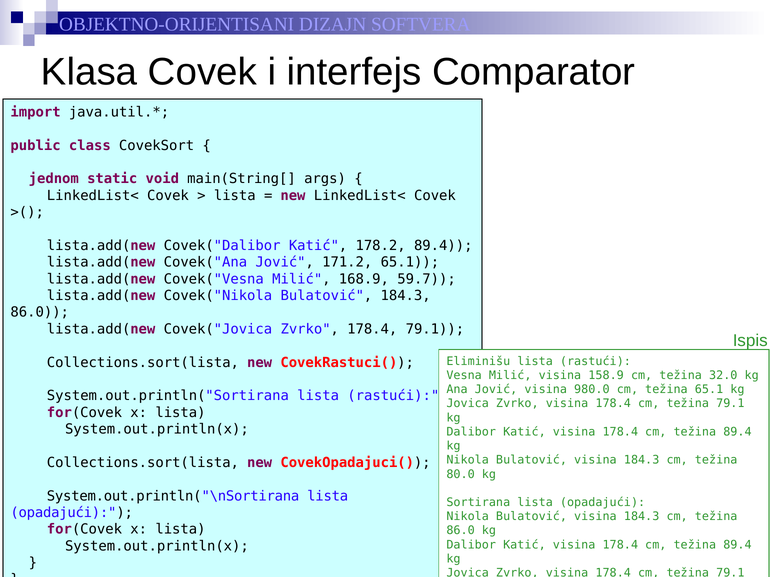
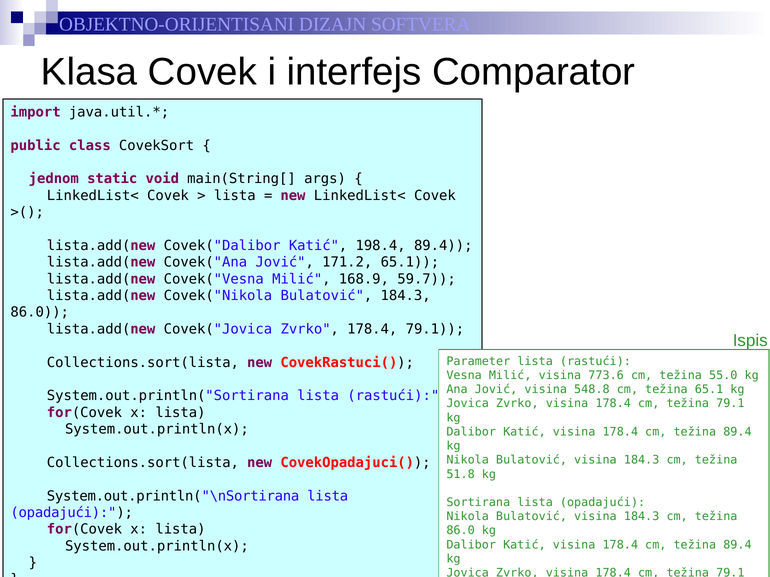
178.2: 178.2 -> 198.4 (381, 246)
Eliminišu: Eliminišu -> Parameter (478, 362)
158.9: 158.9 -> 773.6 (606, 376)
32.0: 32.0 -> 55.0 (723, 376)
980.0: 980.0 -> 548.8 (592, 390)
80.0: 80.0 -> 51.8 (461, 475)
